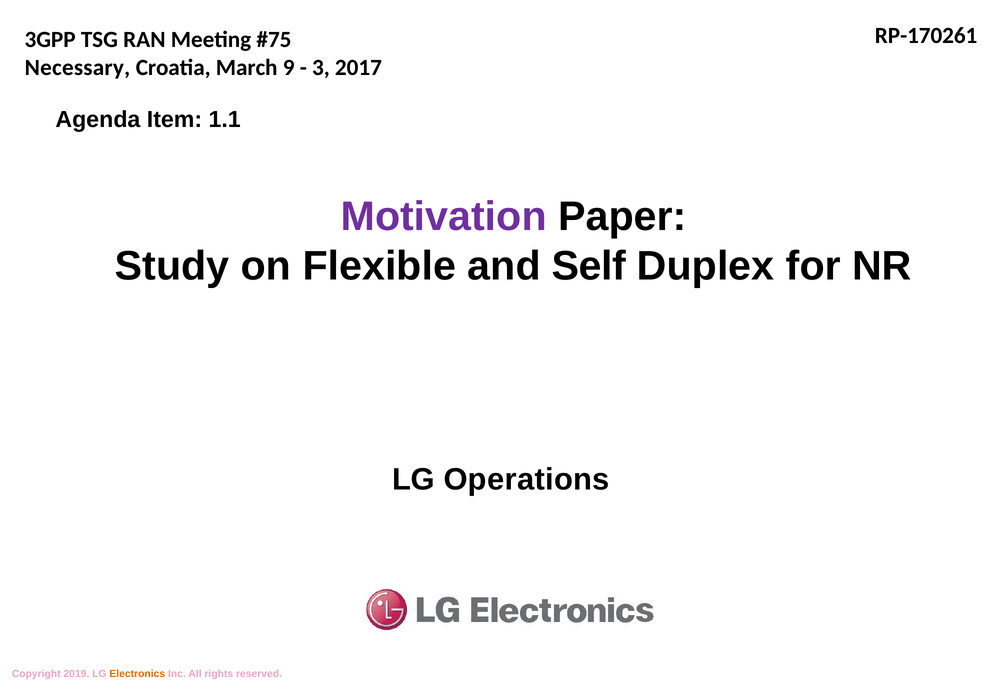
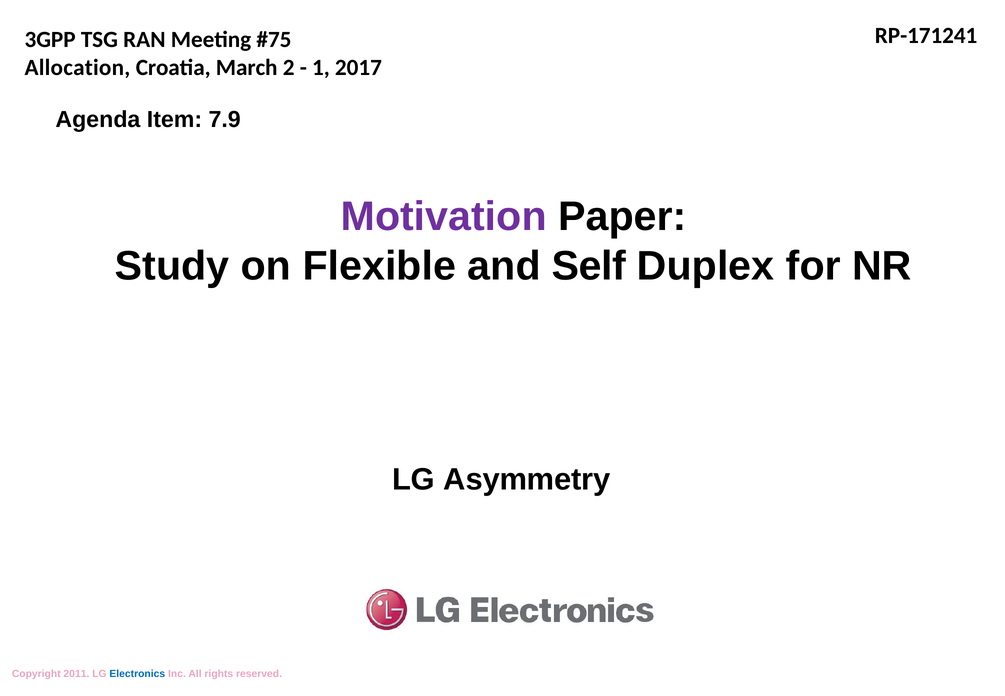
RP-170261: RP-170261 -> RP-171241 (926, 36)
Necessary: Necessary -> Allocation (77, 68)
9: 9 -> 2 (289, 68)
3: 3 -> 1 (321, 68)
1.1: 1.1 -> 7.9 (225, 120)
Operations: Operations -> Asymmetry (527, 479)
2019: 2019 -> 2011 (76, 673)
Electronics colour: orange -> blue (137, 673)
